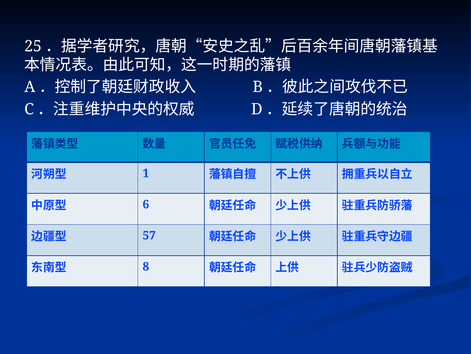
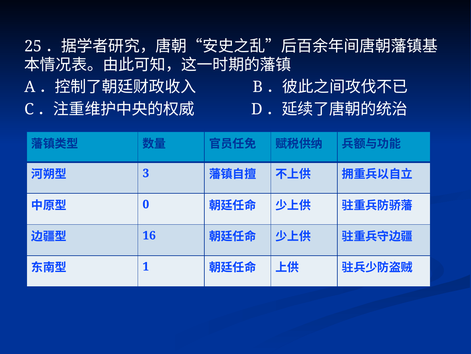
1: 1 -> 3 (146, 173)
6: 6 -> 0 (146, 204)
57: 57 -> 16 (149, 235)
8: 8 -> 1 (146, 266)
